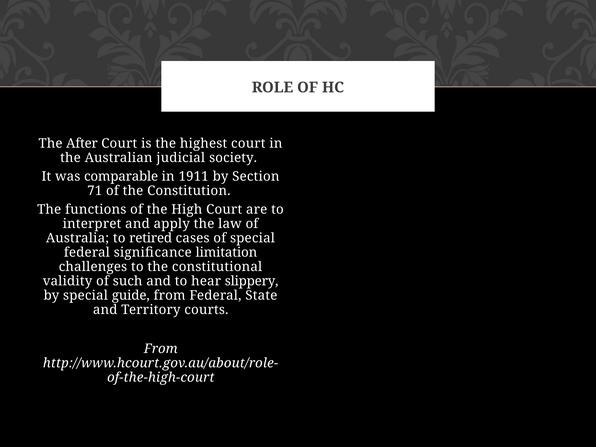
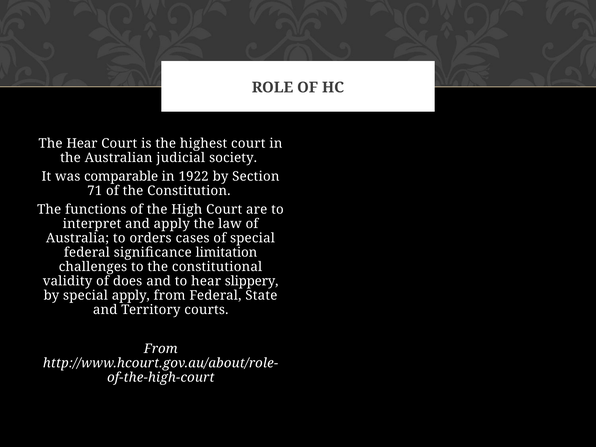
The After: After -> Hear (82, 144)
1911: 1911 -> 1922 (194, 177)
retired: retired -> orders (151, 238)
such: such -> does (128, 281)
special guide: guide -> apply (131, 295)
